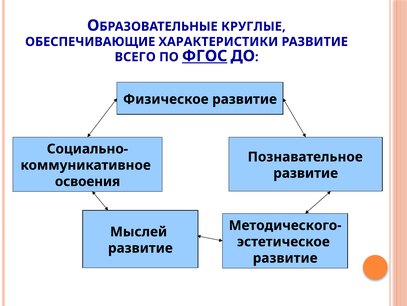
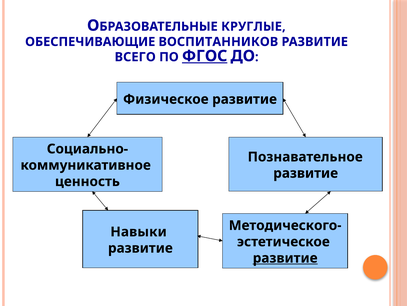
ХАРАКТЕРИСТИКИ: ХАРАКТЕРИСТИКИ -> ВОСПИТАННИКОВ (218, 42)
освоения: освоения -> ценность (87, 181)
Мыслей: Мыслей -> Навыки (139, 231)
развитие underline: none -> present (285, 257)
